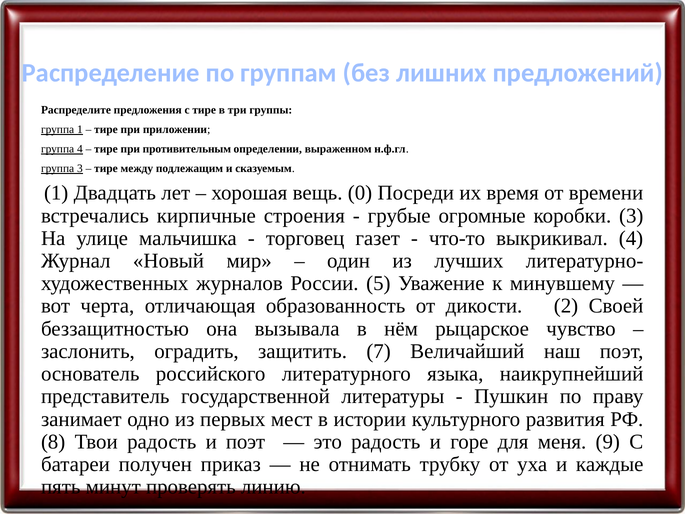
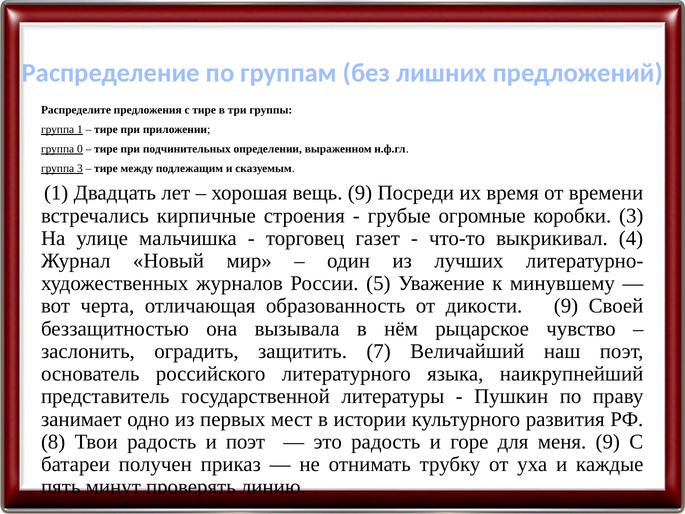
группа 4: 4 -> 0 (80, 149)
противительным: противительным -> подчинительных (187, 149)
вещь 0: 0 -> 9 (360, 193)
дикости 2: 2 -> 9 (566, 306)
